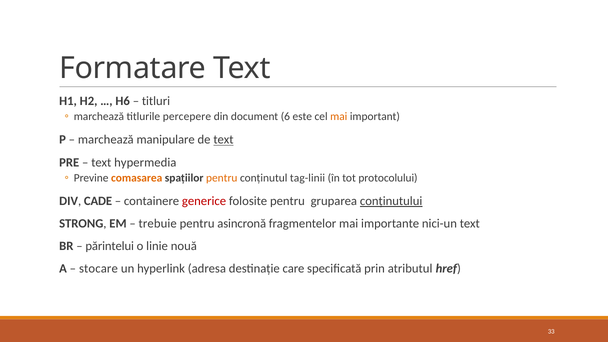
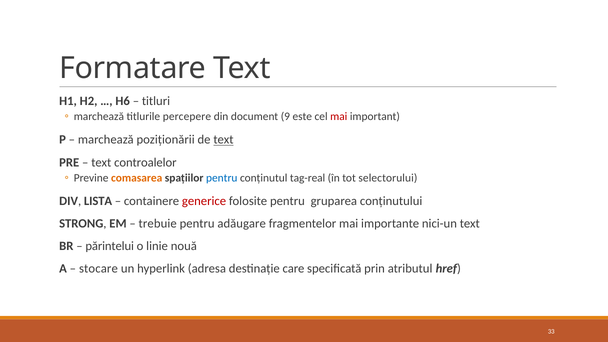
6: 6 -> 9 (285, 117)
mai colour: orange -> red (339, 117)
manipulare: manipulare -> poziționării (166, 140)
hypermedia: hypermedia -> controalelor (145, 162)
pentru colour: orange -> blue (222, 178)
tag-linii: tag-linii -> tag-real (308, 178)
protocolului: protocolului -> selectorului (388, 178)
CADE: CADE -> LISTA (98, 201)
conținutului underline: present -> none (391, 201)
asincronă: asincronă -> adăugare (242, 224)
